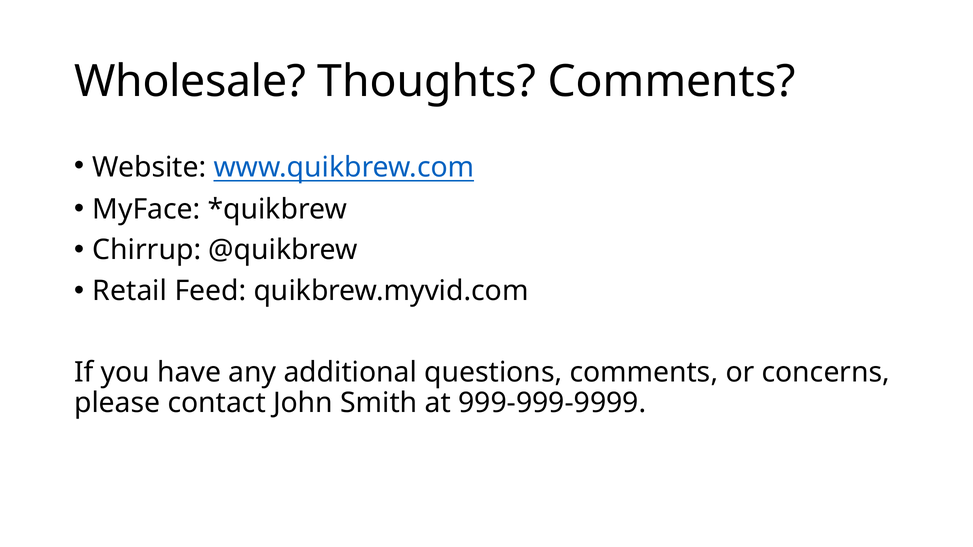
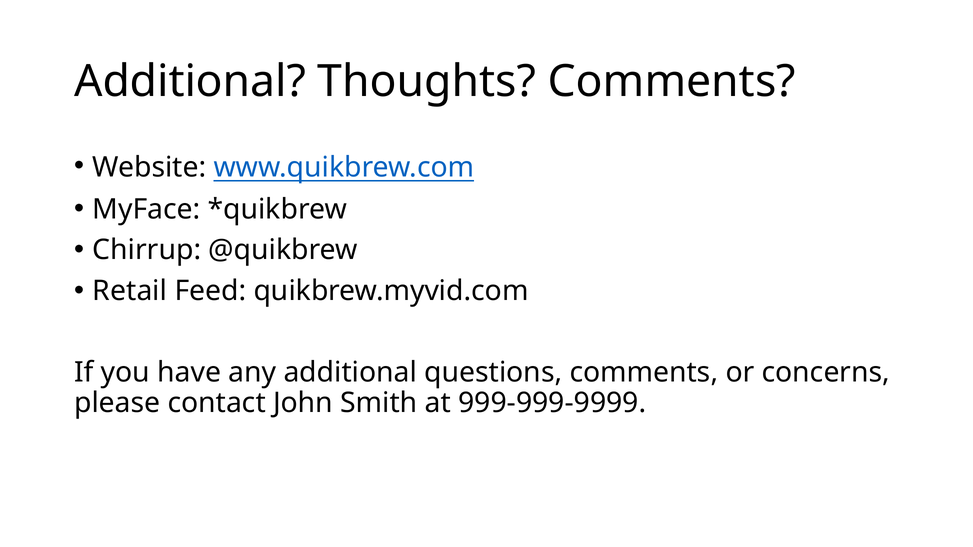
Wholesale: Wholesale -> Additional (190, 82)
